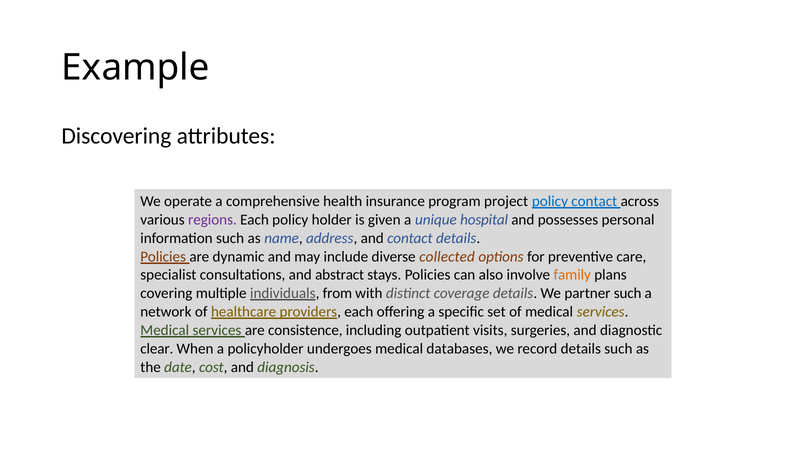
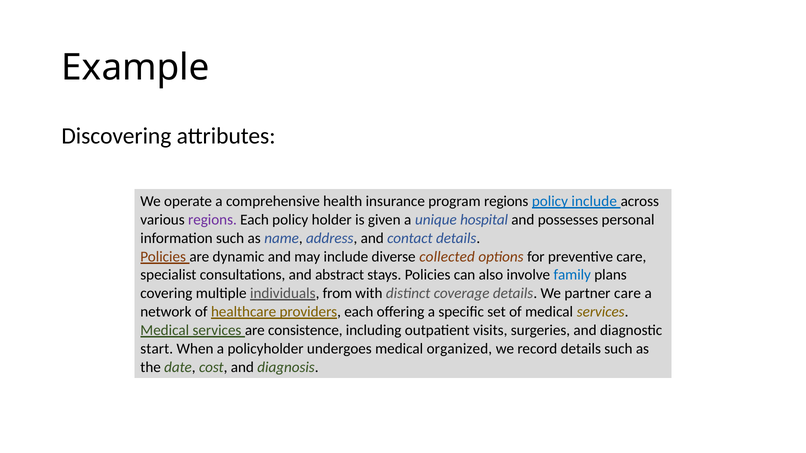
program project: project -> regions (506, 201)
policy contact: contact -> include (594, 201)
family colour: orange -> blue (572, 275)
partner such: such -> care (628, 294)
clear: clear -> start (157, 349)
databases: databases -> organized (459, 349)
